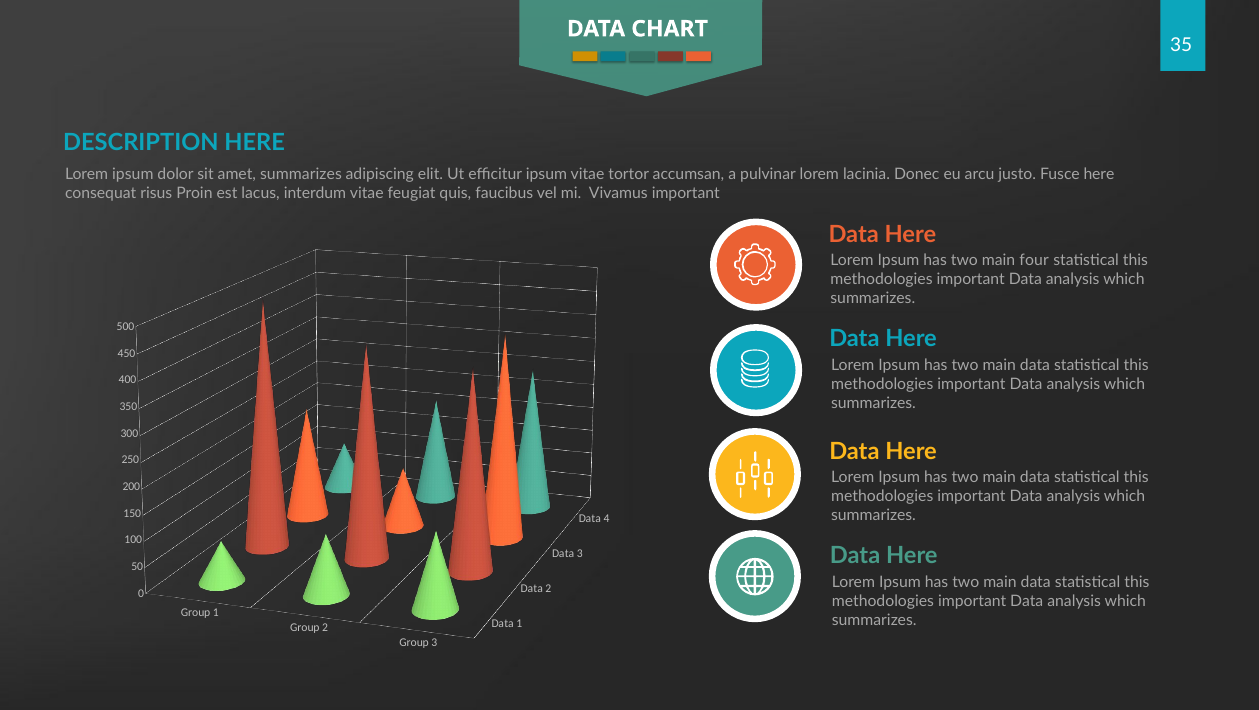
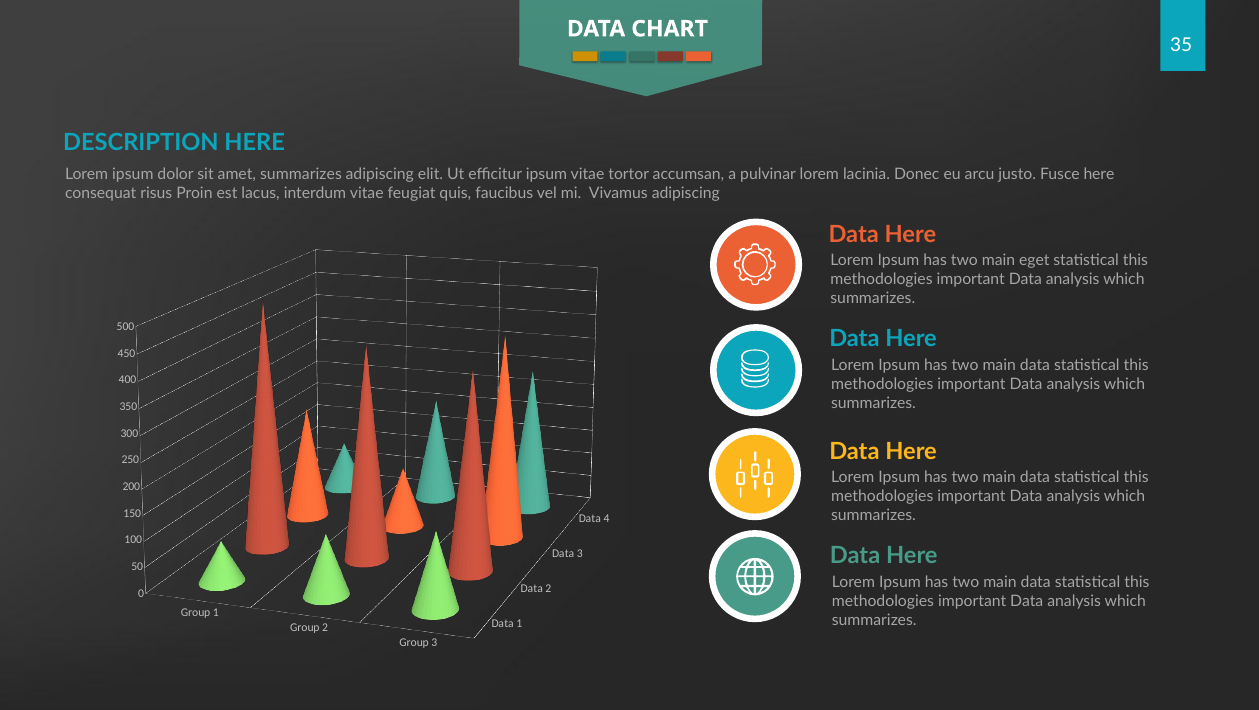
Vivamus important: important -> adipiscing (686, 193)
four: four -> eget (1034, 260)
